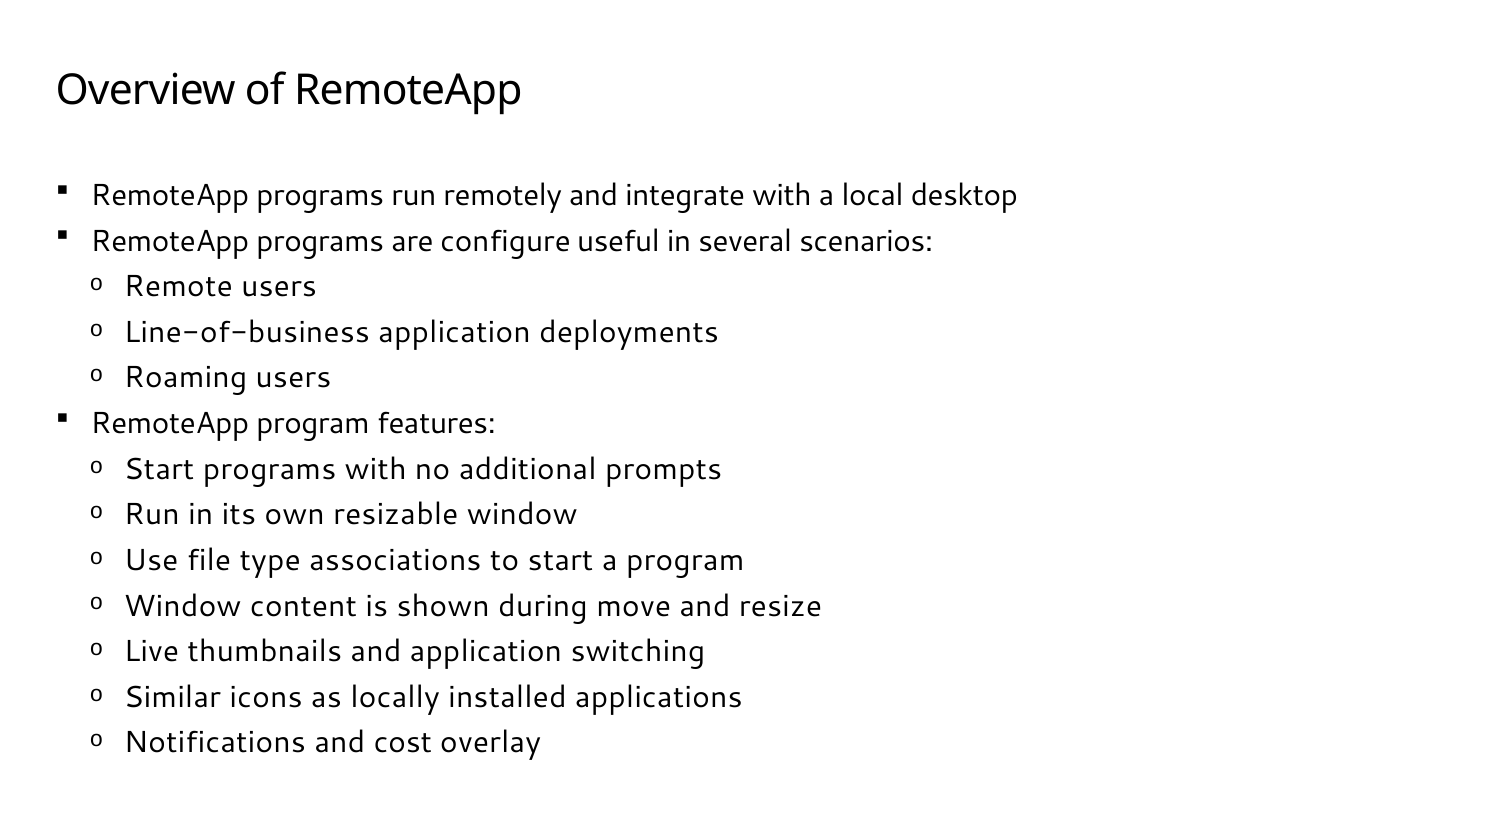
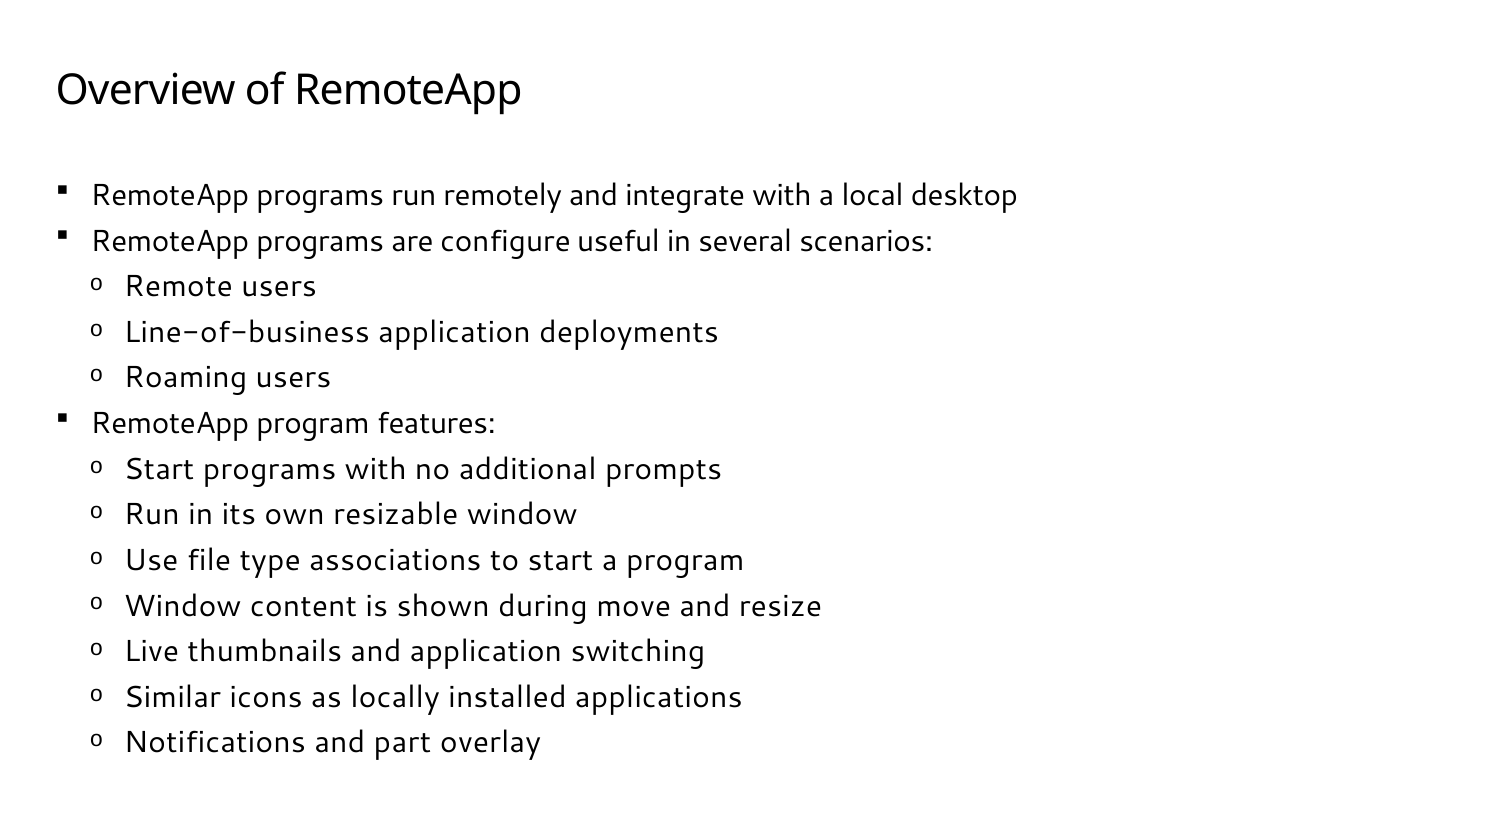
cost: cost -> part (403, 743)
